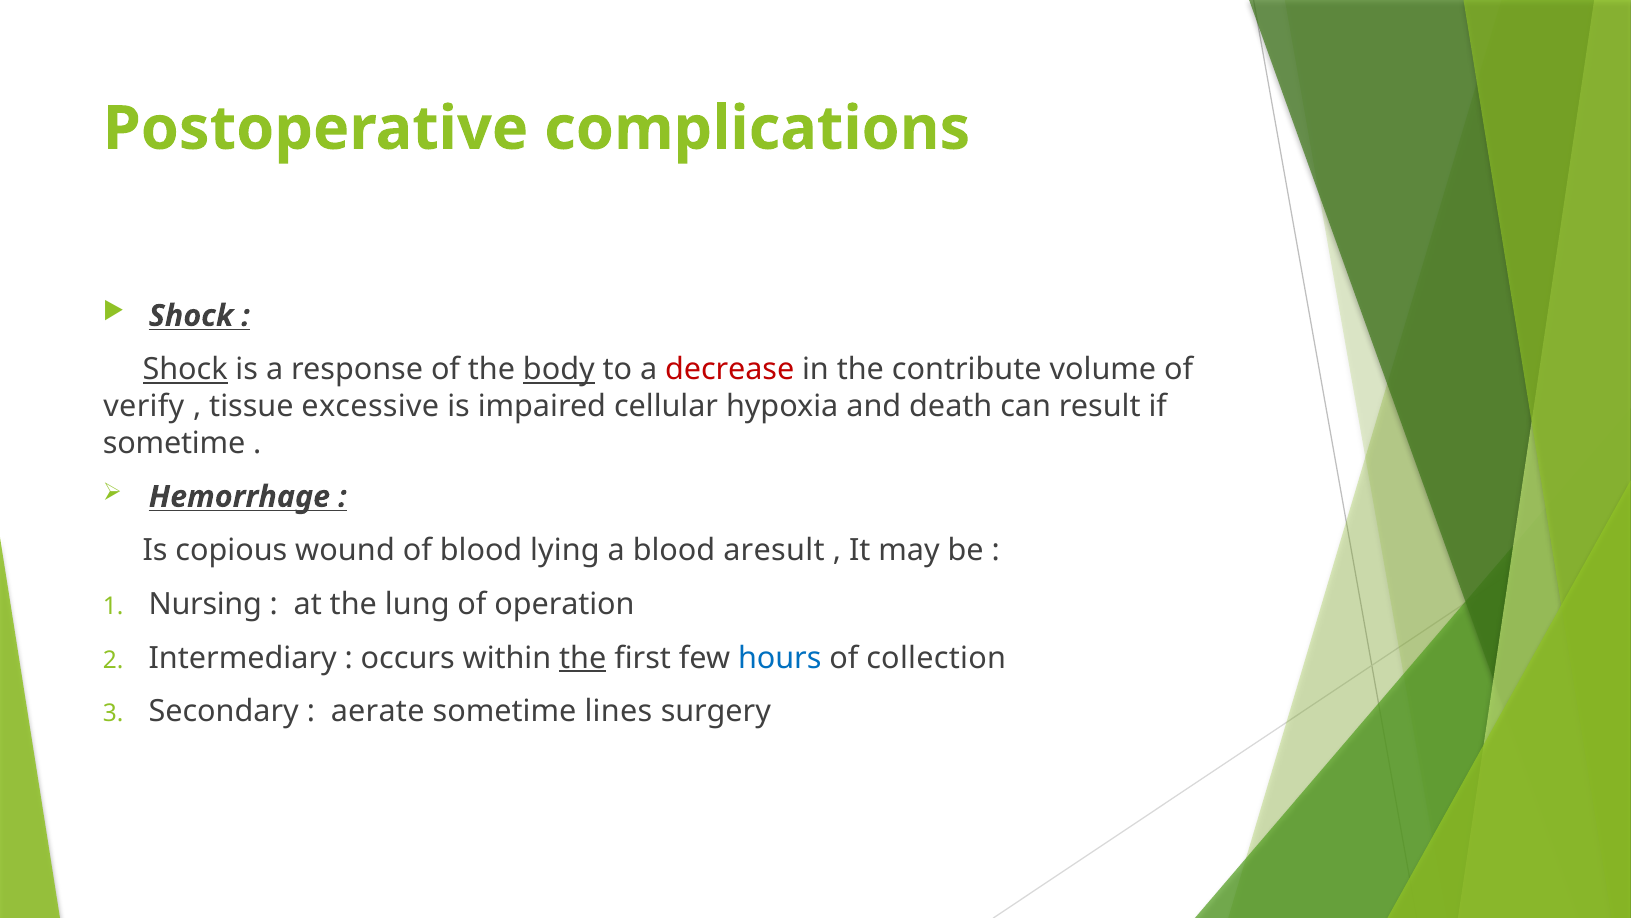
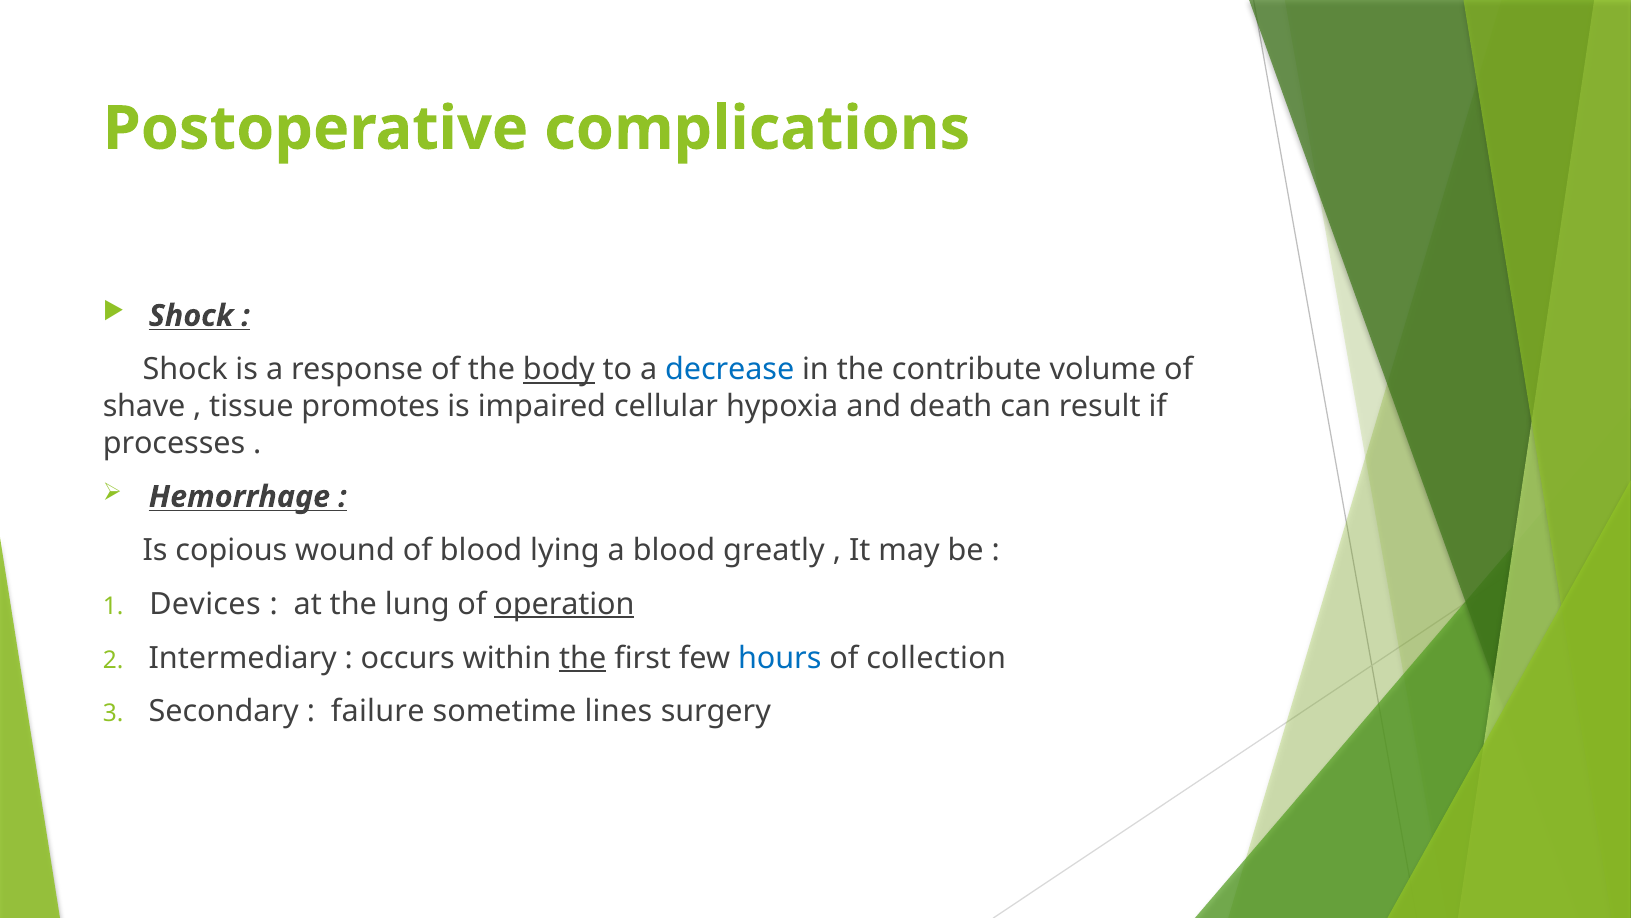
Shock underline: present -> none (185, 369)
decrease colour: red -> blue (730, 369)
verify: verify -> shave (144, 406)
excessive: excessive -> promotes (371, 406)
sometime: sometime -> processes (174, 443)
aresult: aresult -> greatly (774, 550)
Nursing: Nursing -> Devices (205, 604)
operation underline: none -> present (564, 604)
aerate: aerate -> failure (378, 711)
